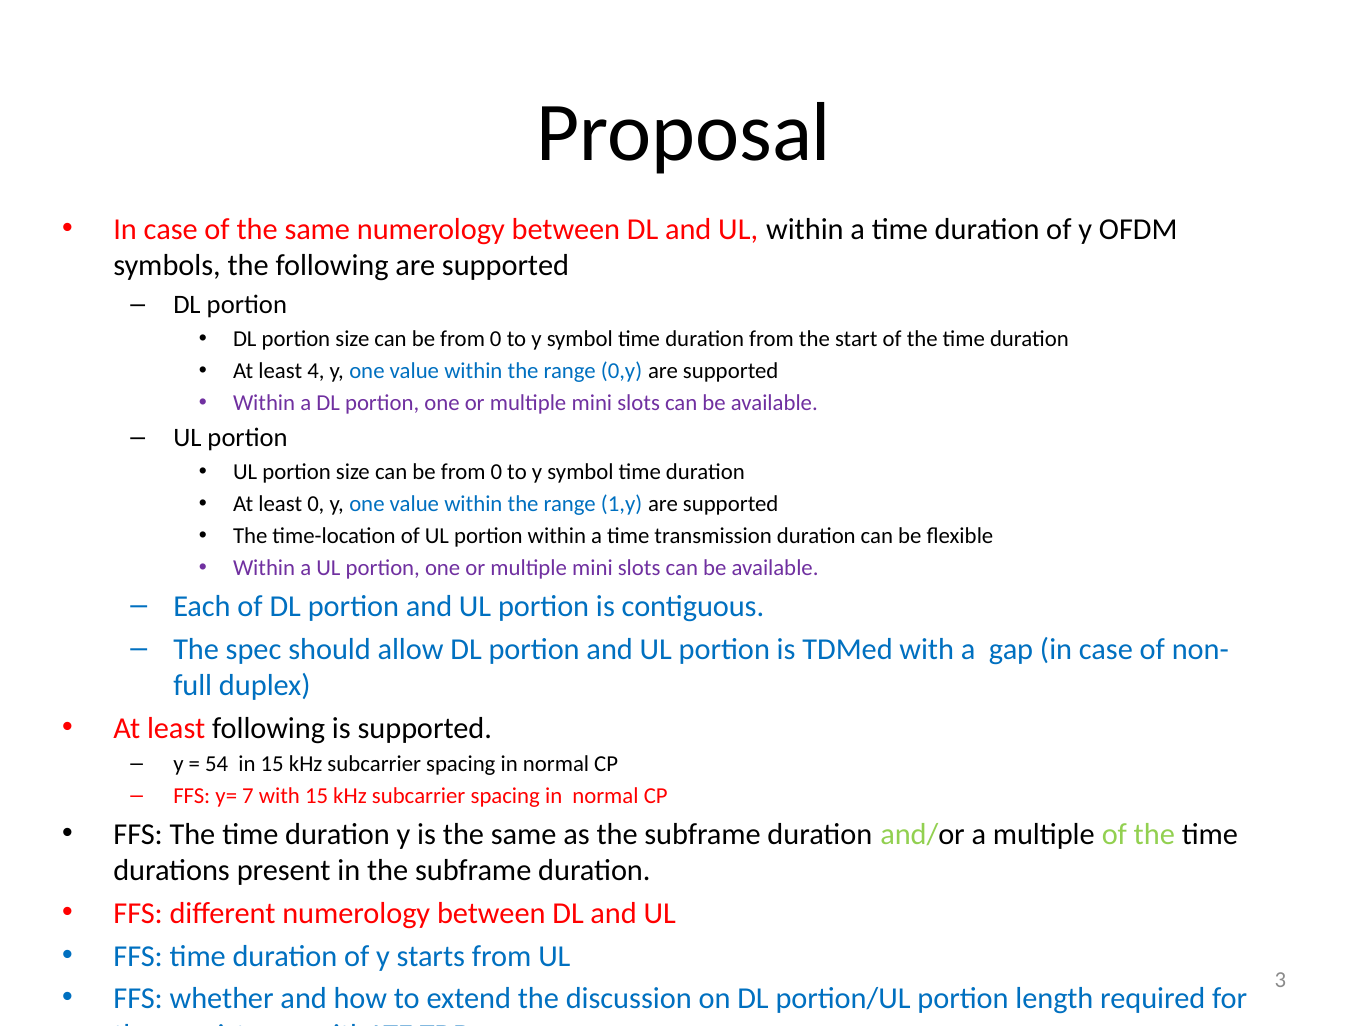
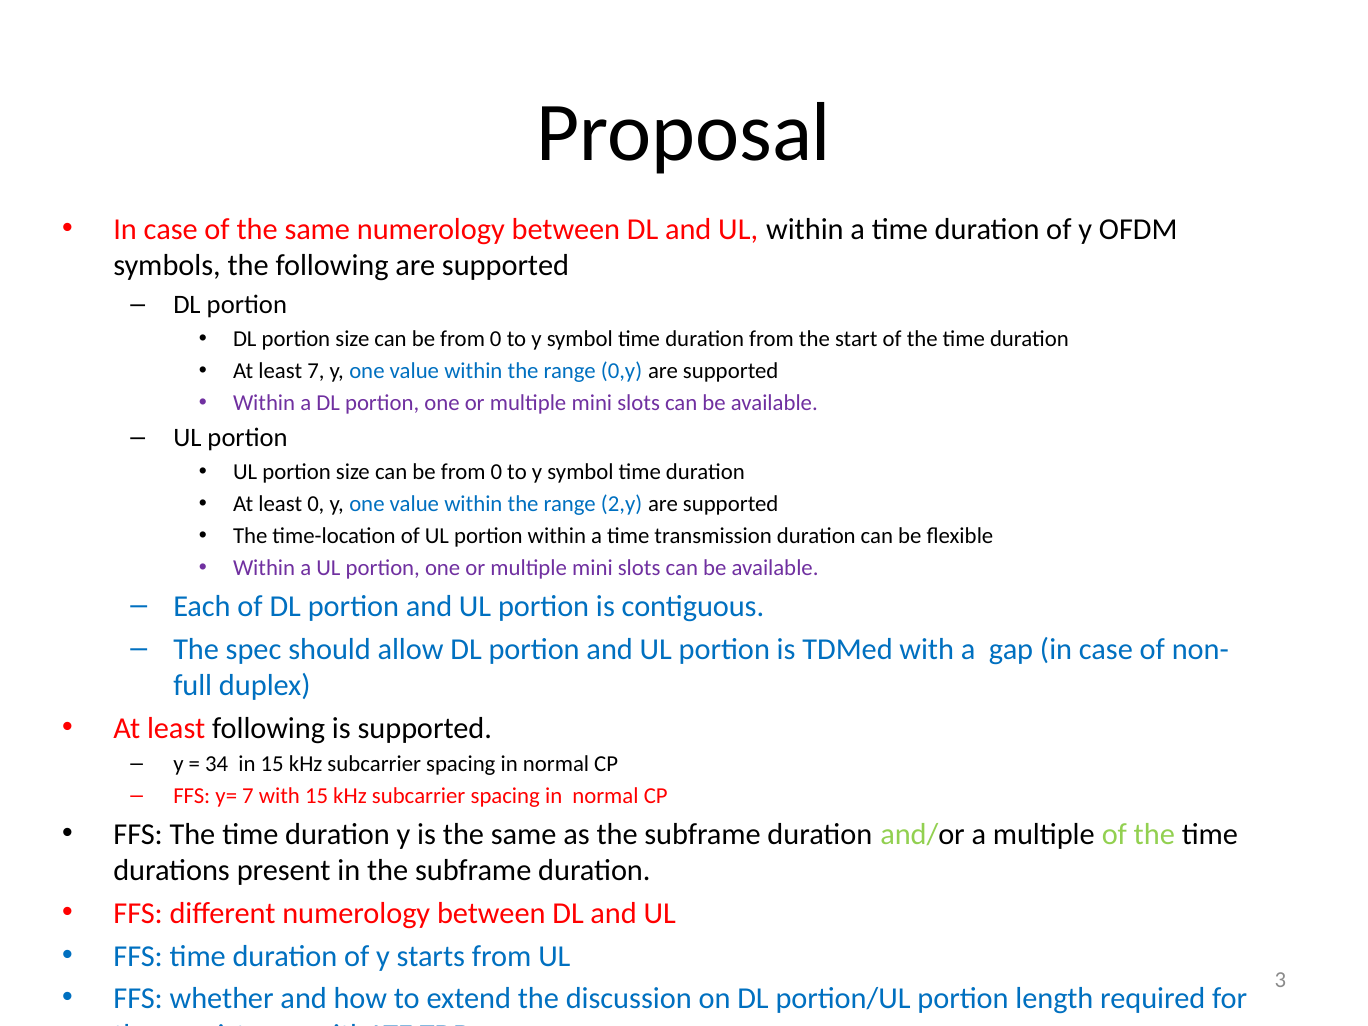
least 4: 4 -> 7 (316, 371)
1,y: 1,y -> 2,y (622, 504)
54: 54 -> 34 (217, 764)
